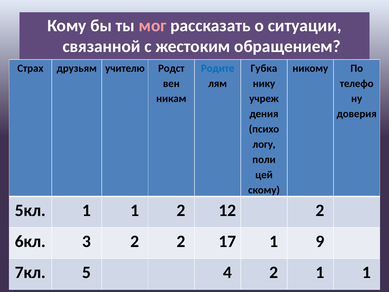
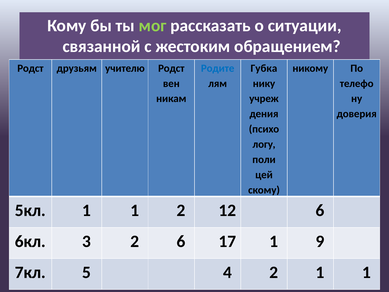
мог colour: pink -> light green (153, 26)
Страх: Страх -> Родст (30, 68)
12 2: 2 -> 6 (320, 210)
2 2: 2 -> 6 (181, 241)
